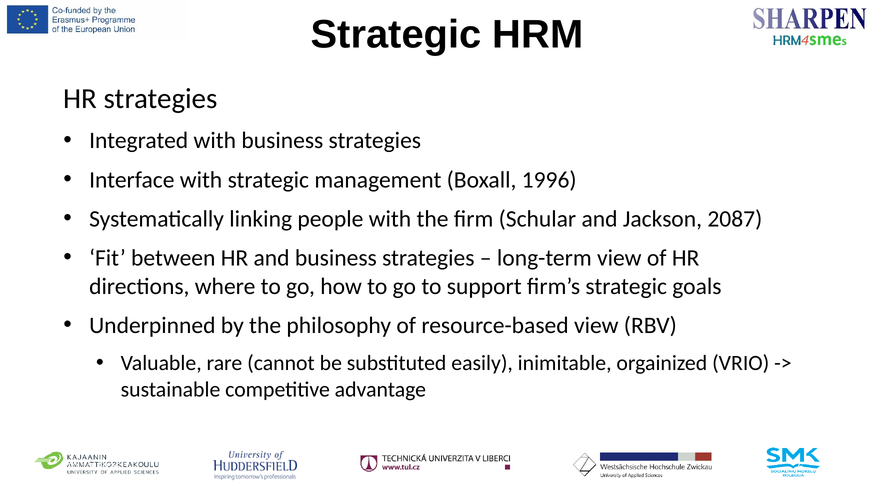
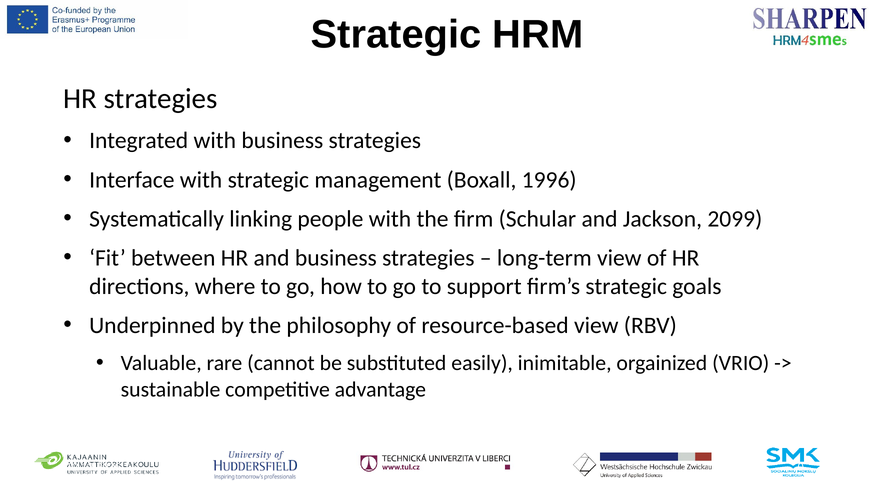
2087: 2087 -> 2099 (735, 219)
6: 6 -> 0 (801, 467)
